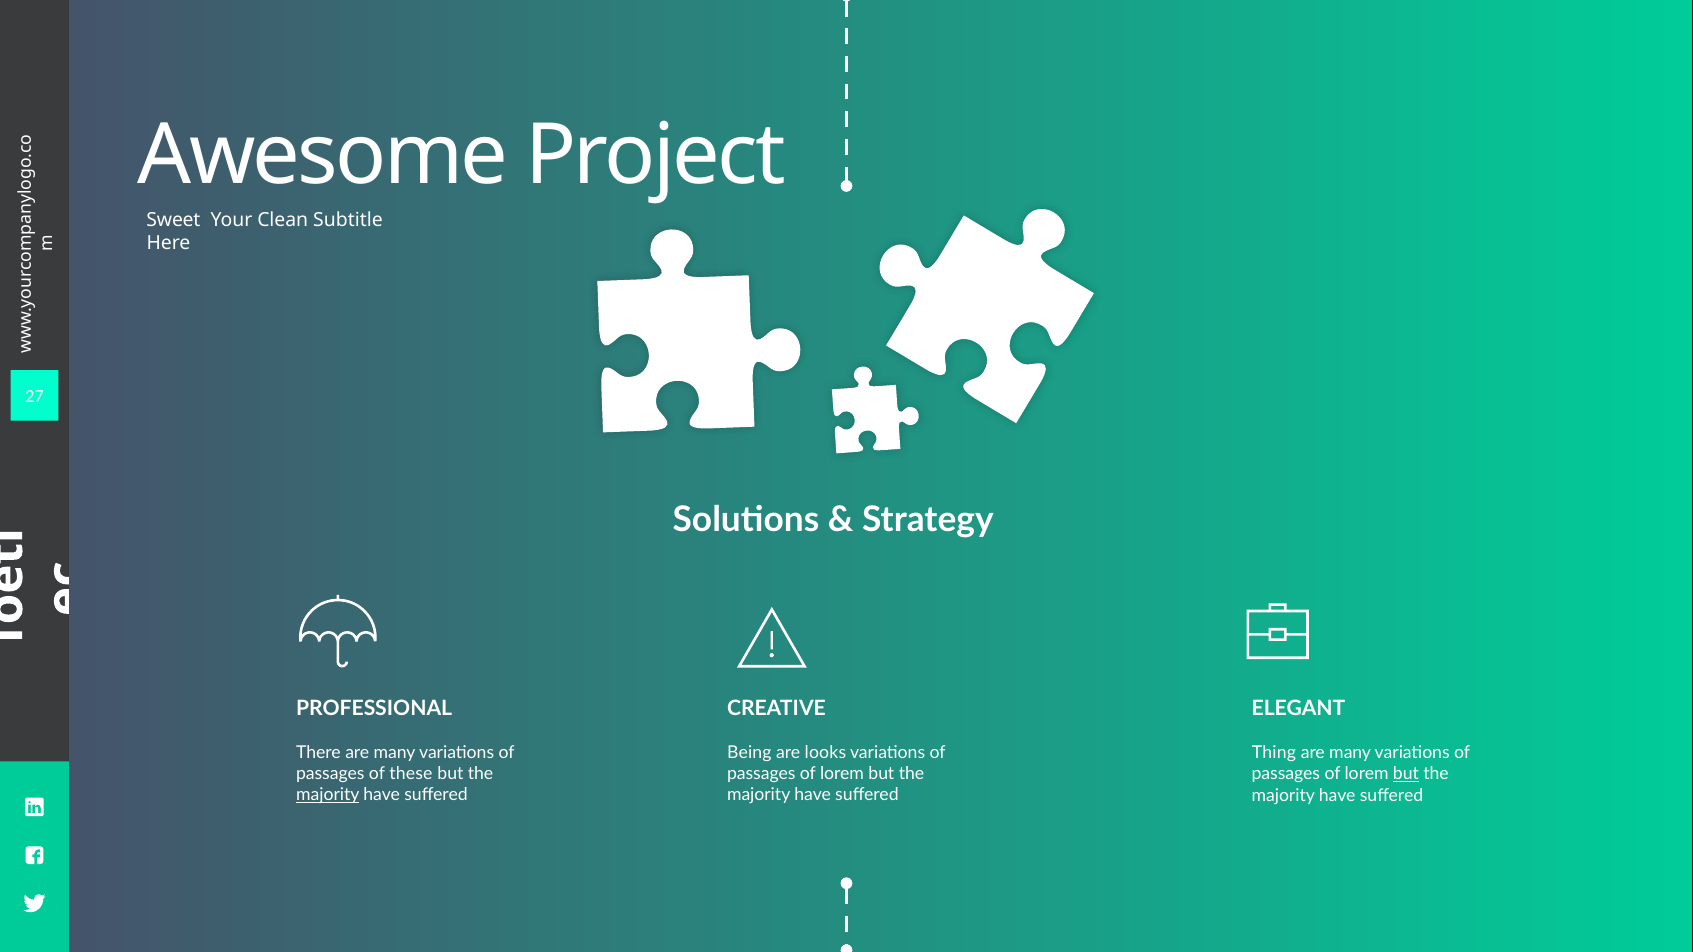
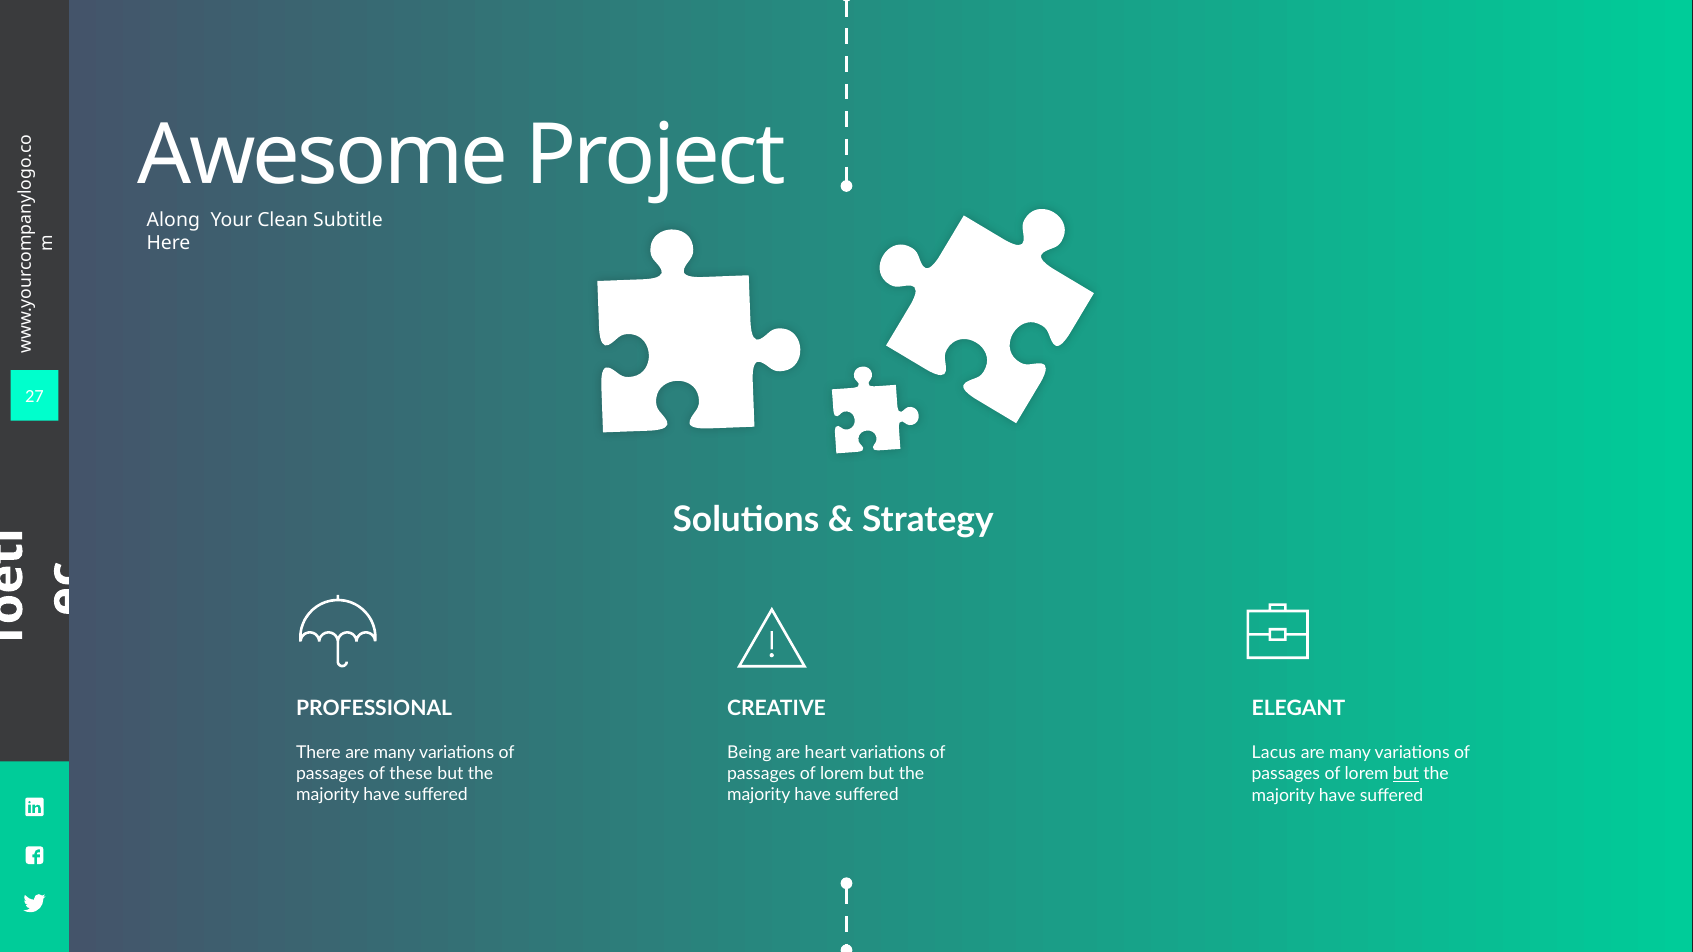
Sweet: Sweet -> Along (173, 220)
looks: looks -> heart (825, 753)
Thing: Thing -> Lacus (1274, 753)
majority underline: present -> none (328, 795)
